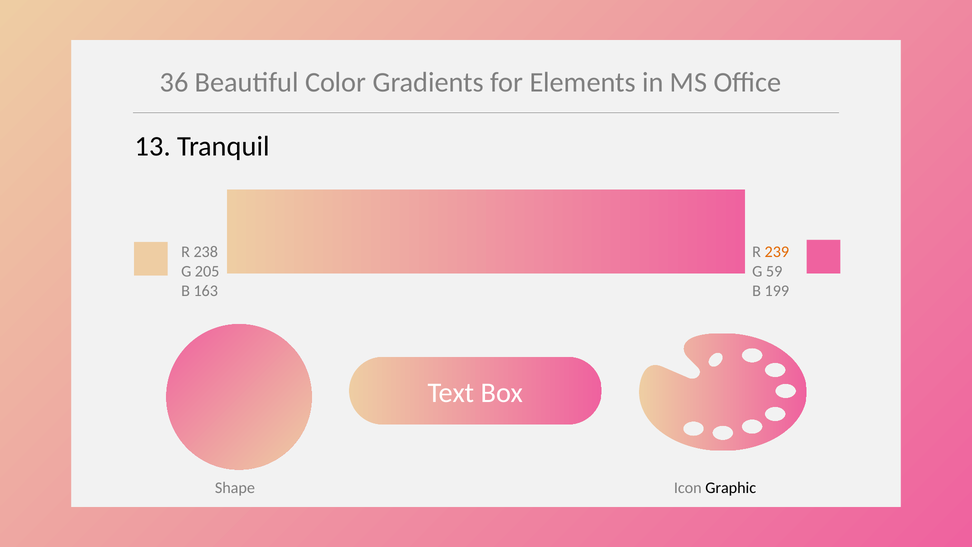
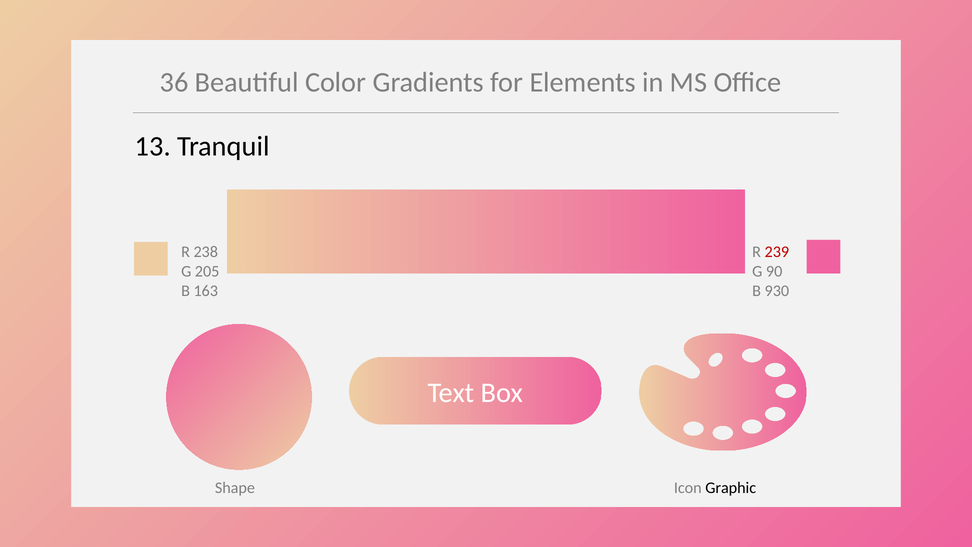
239 colour: orange -> red (777, 252)
59: 59 -> 90 (774, 271)
199: 199 -> 930 (777, 291)
